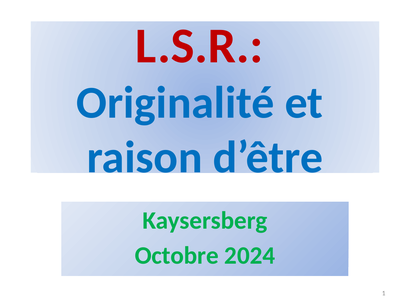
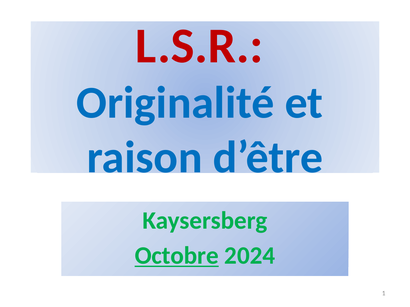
Octobre underline: none -> present (177, 256)
